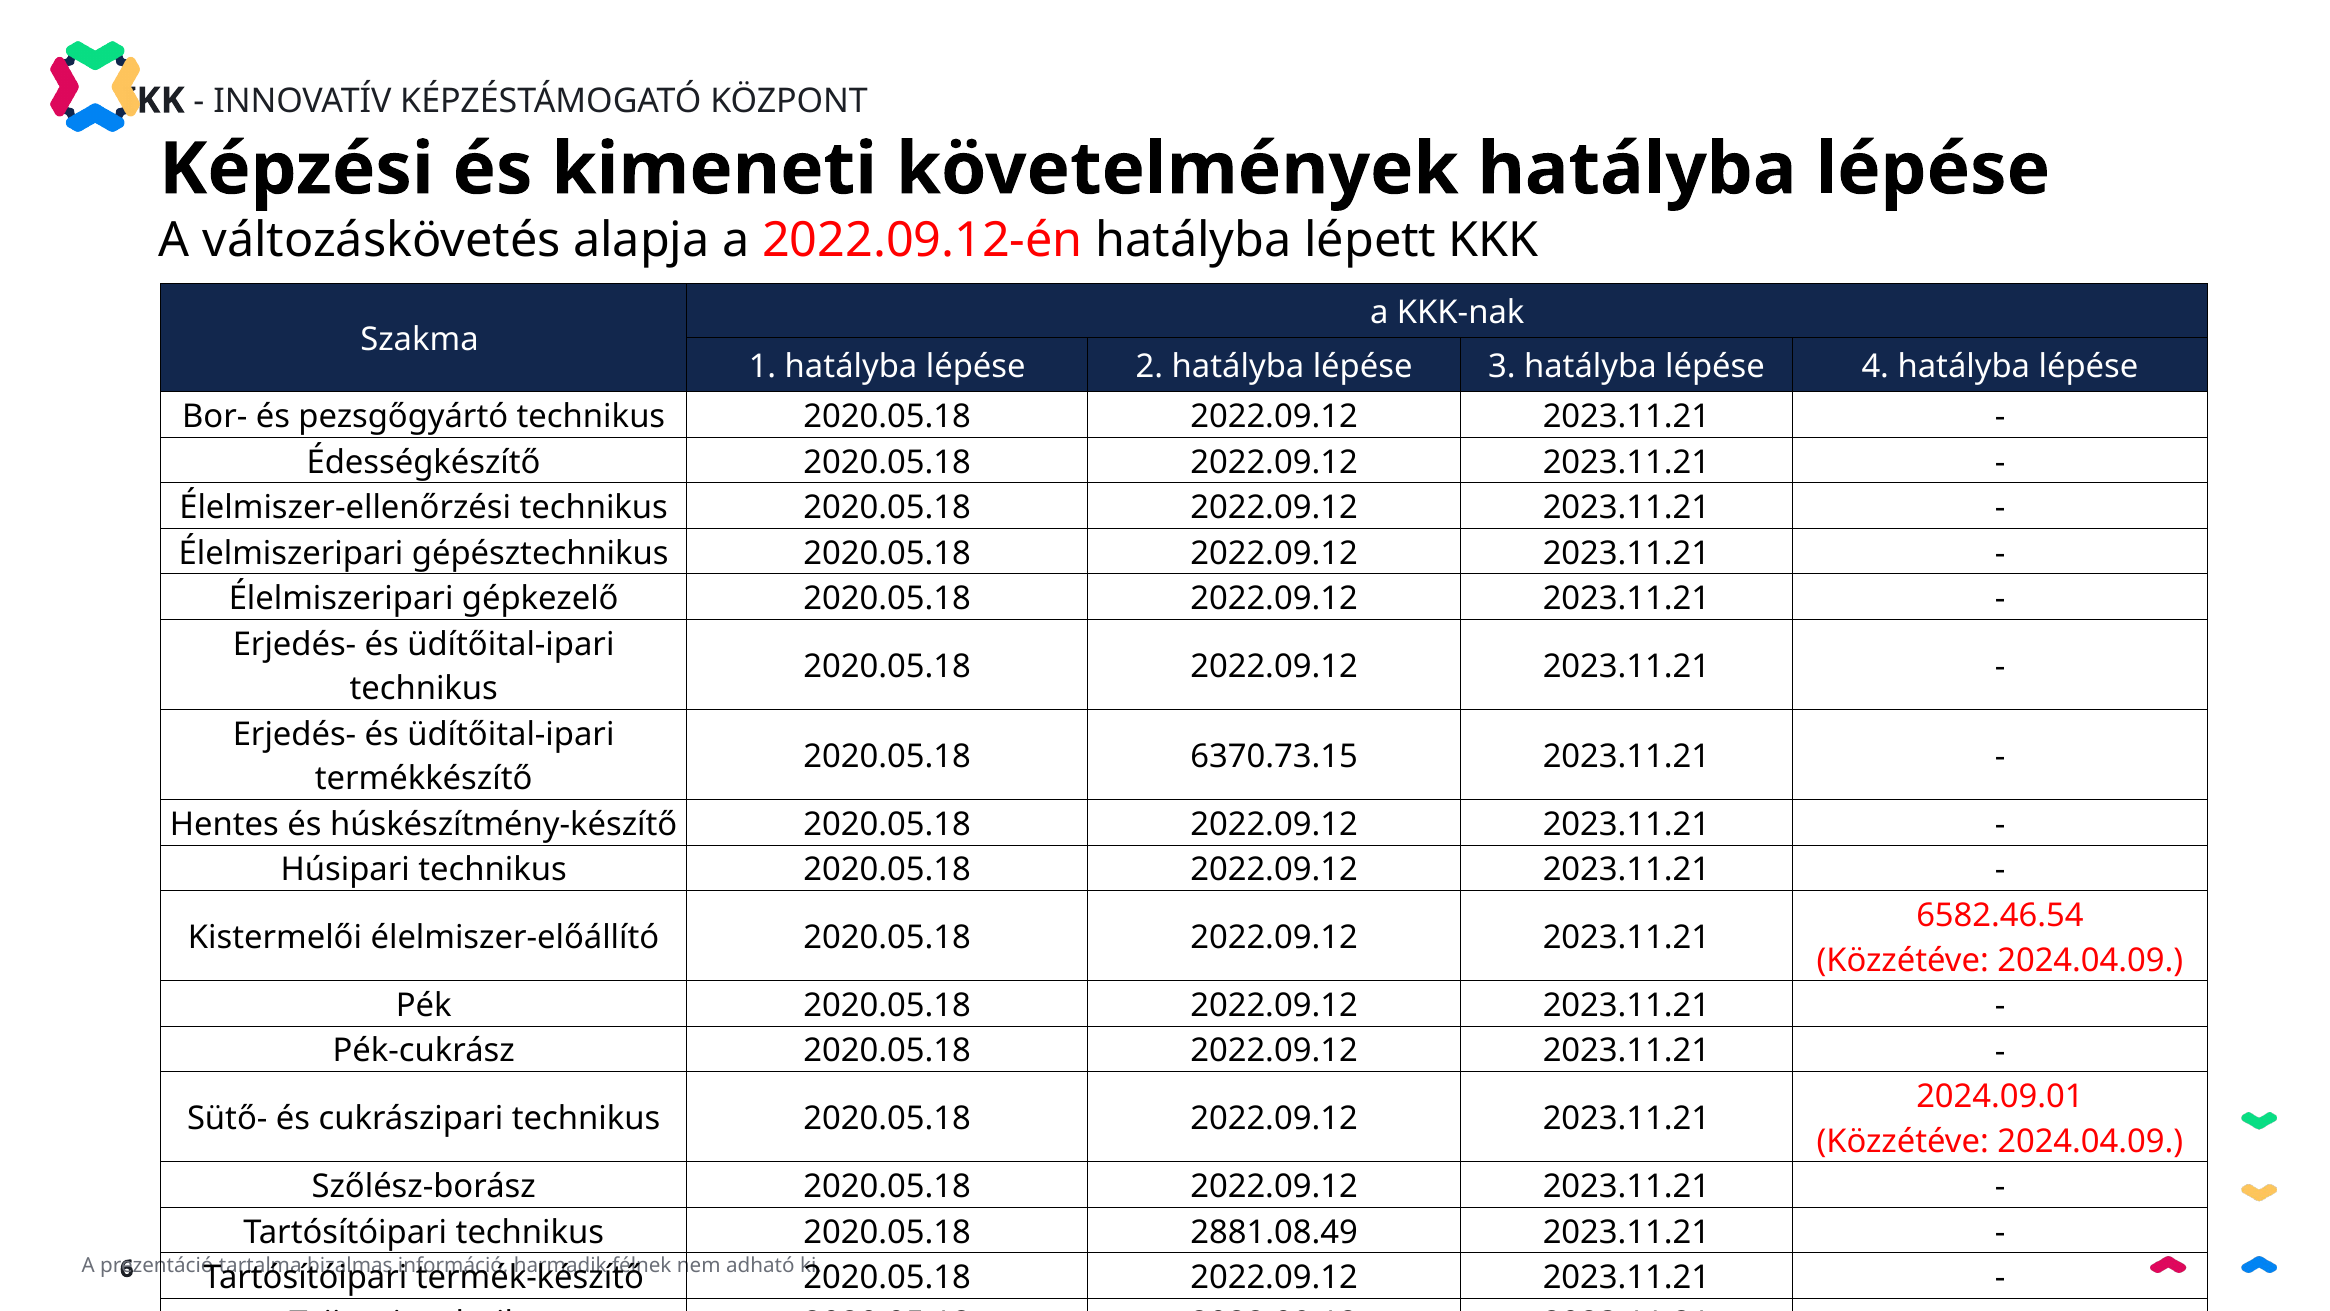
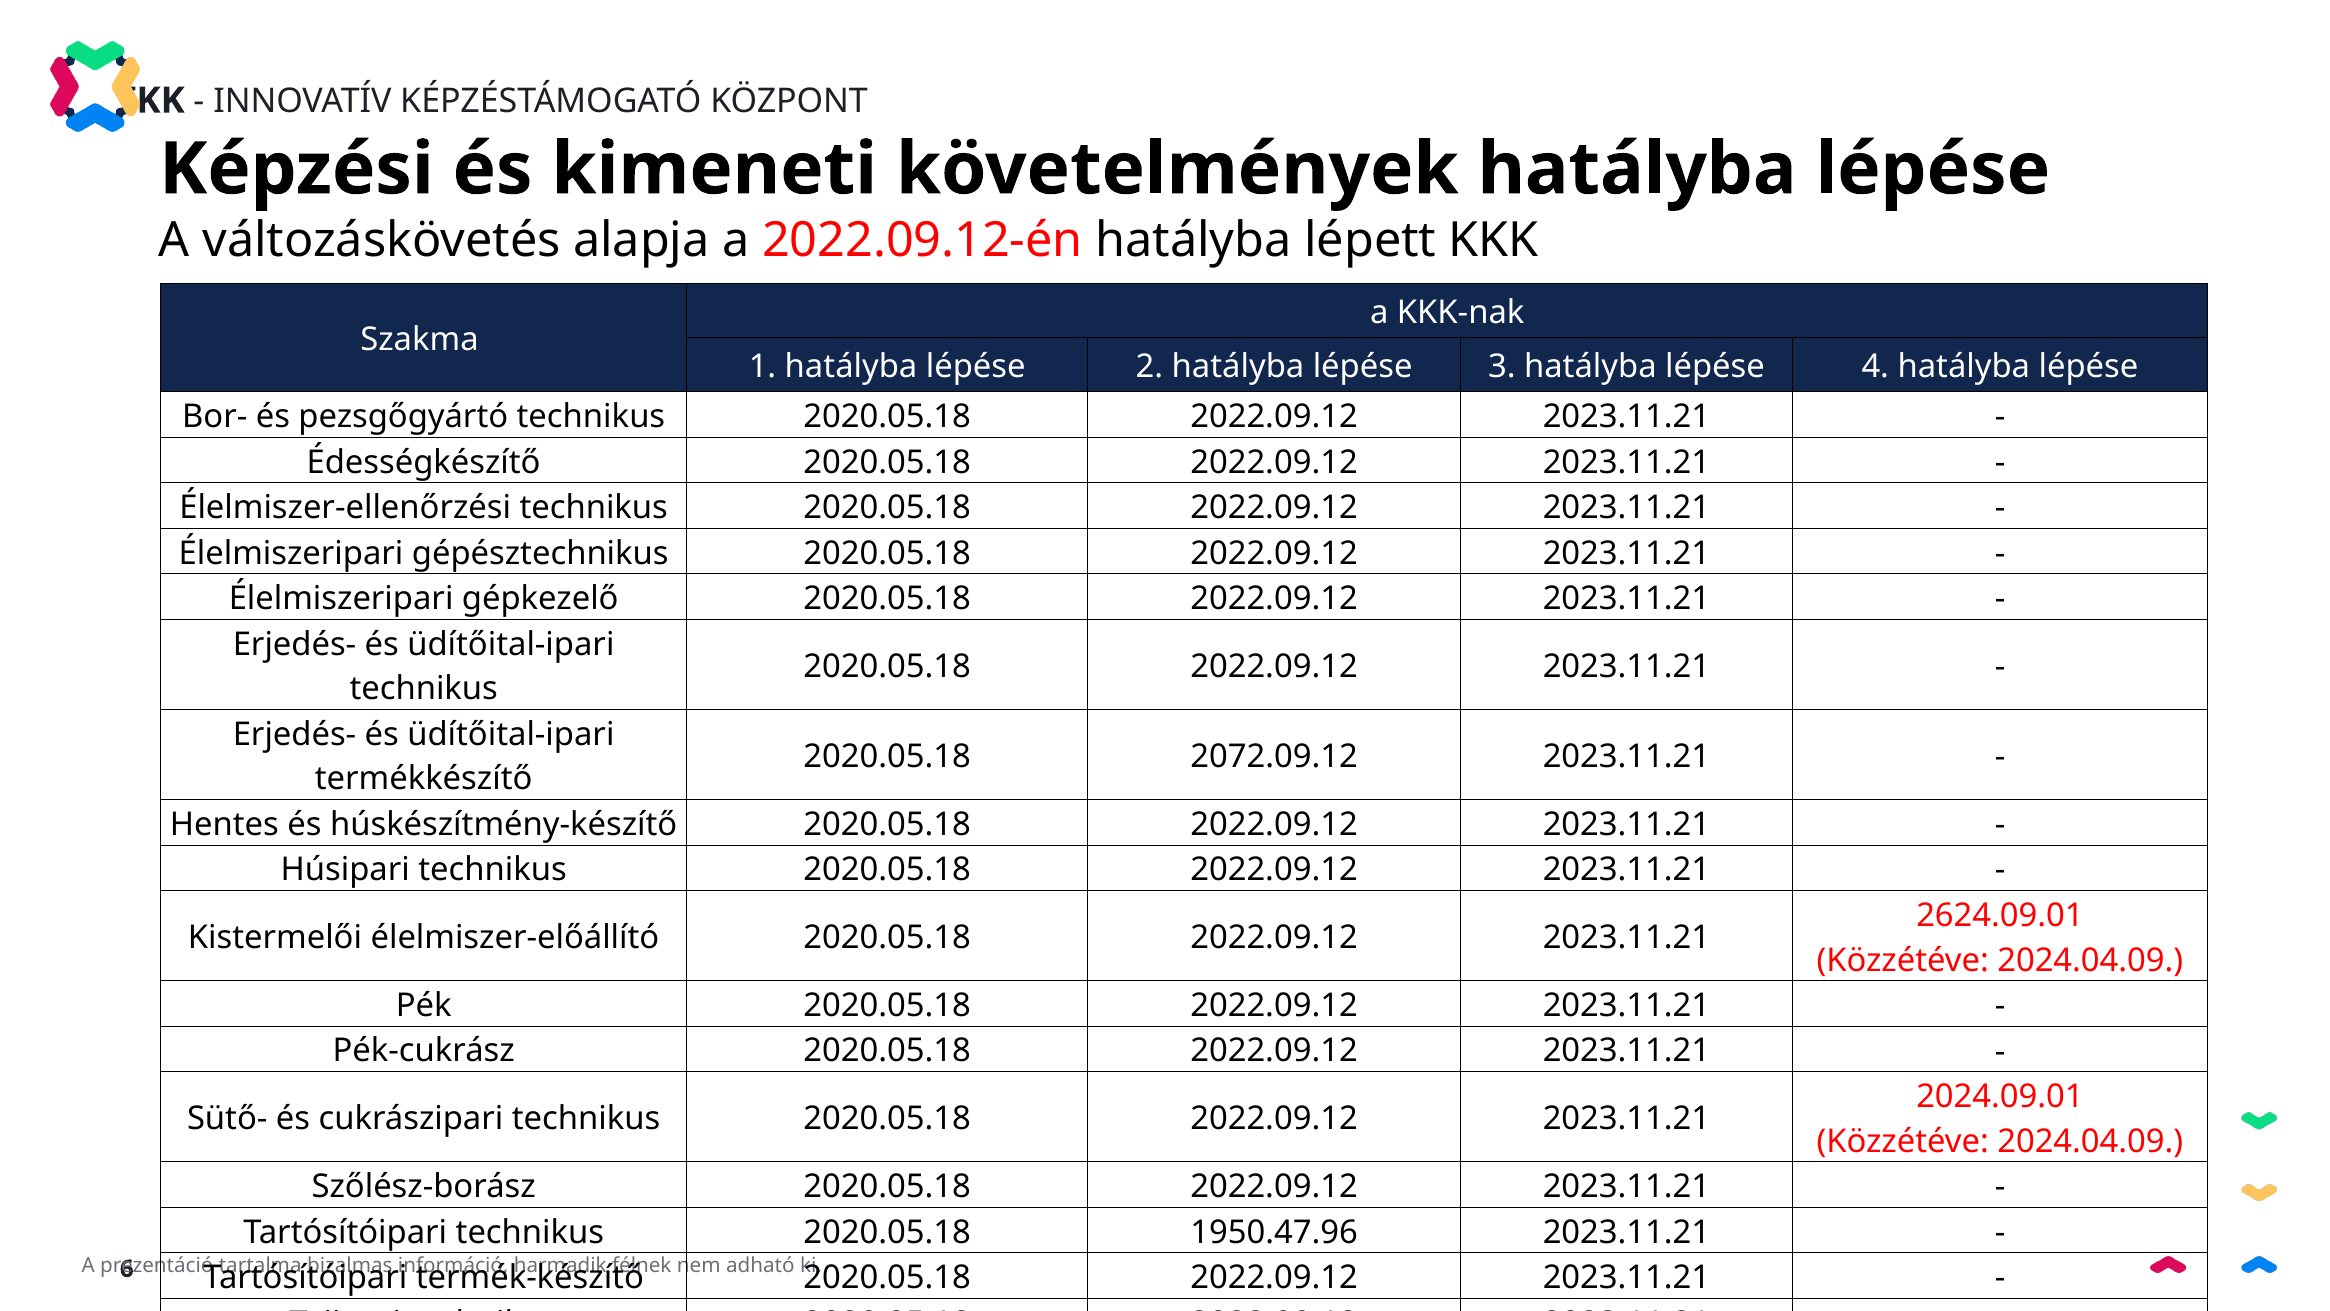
6370.73.15: 6370.73.15 -> 2072.09.12 (1274, 756)
6582.46.54: 6582.46.54 -> 2624.09.01 (2000, 915)
2881.08.49: 2881.08.49 -> 1950.47.96 (1274, 1232)
